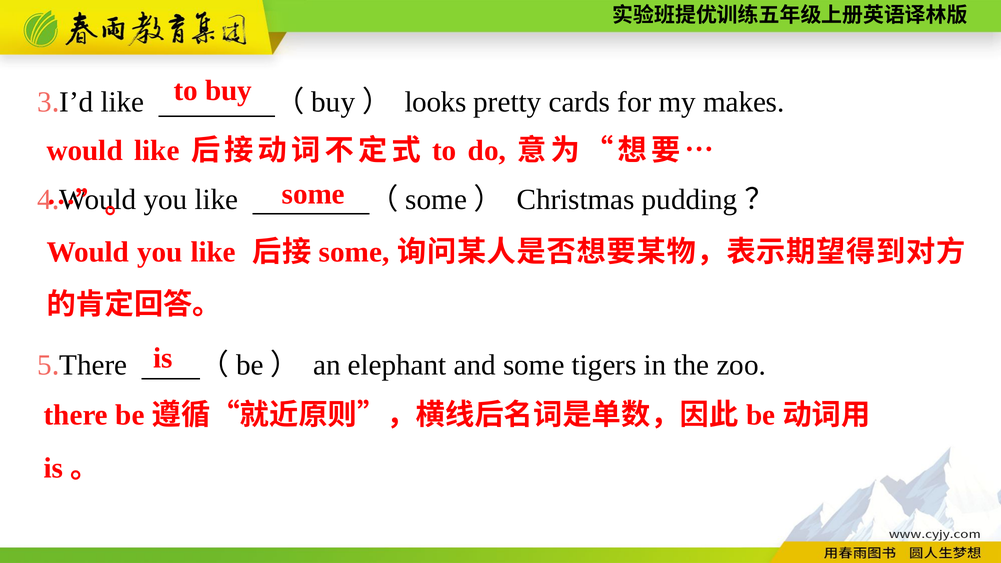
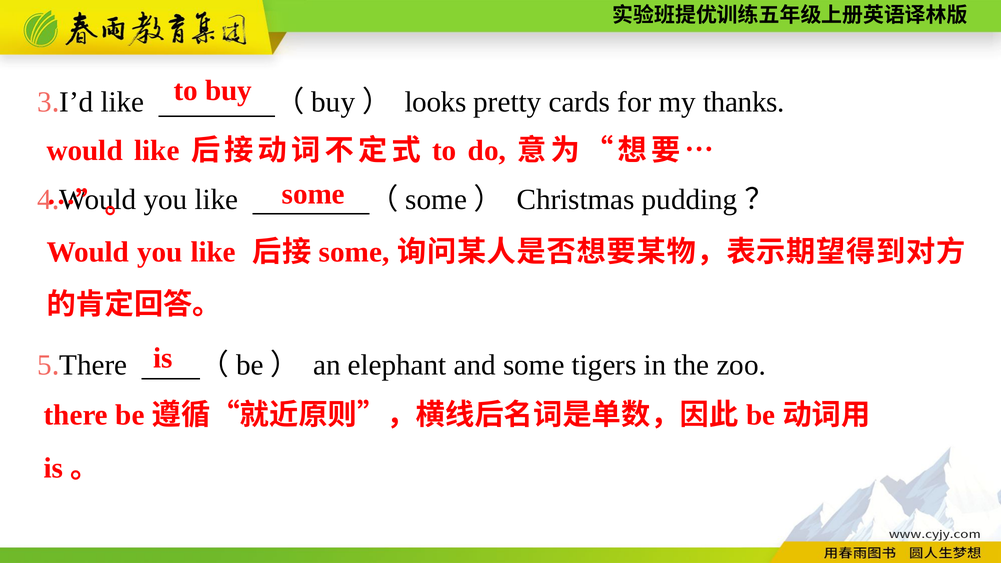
makes: makes -> thanks (744, 102)
